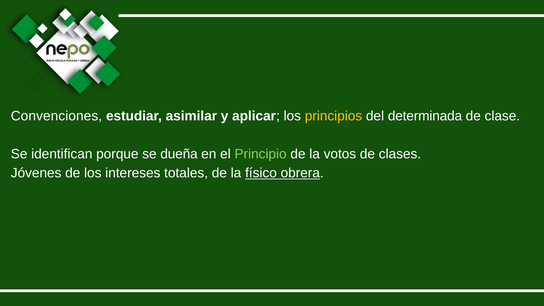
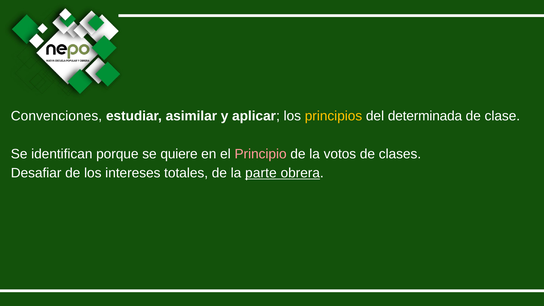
dueña: dueña -> quiere (179, 154)
Principio colour: light green -> pink (261, 154)
Jóvenes: Jóvenes -> Desafiar (36, 173)
físico: físico -> parte (261, 173)
